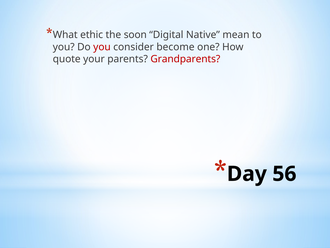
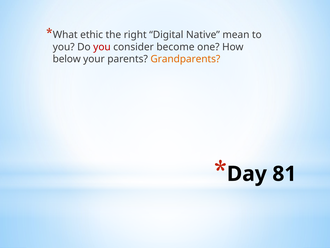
soon: soon -> right (135, 35)
quote: quote -> below (67, 59)
Grandparents colour: red -> orange (185, 59)
56: 56 -> 81 (284, 174)
